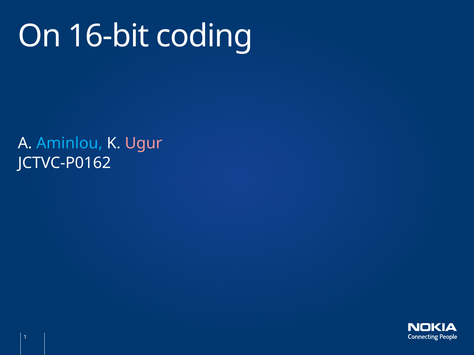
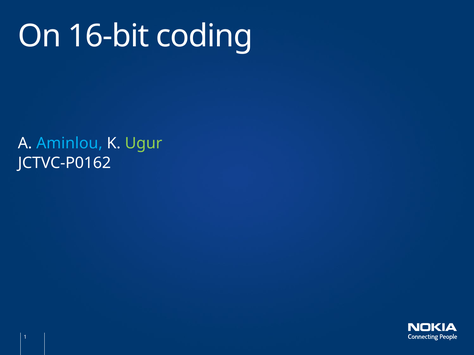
Ugur colour: pink -> light green (144, 144)
